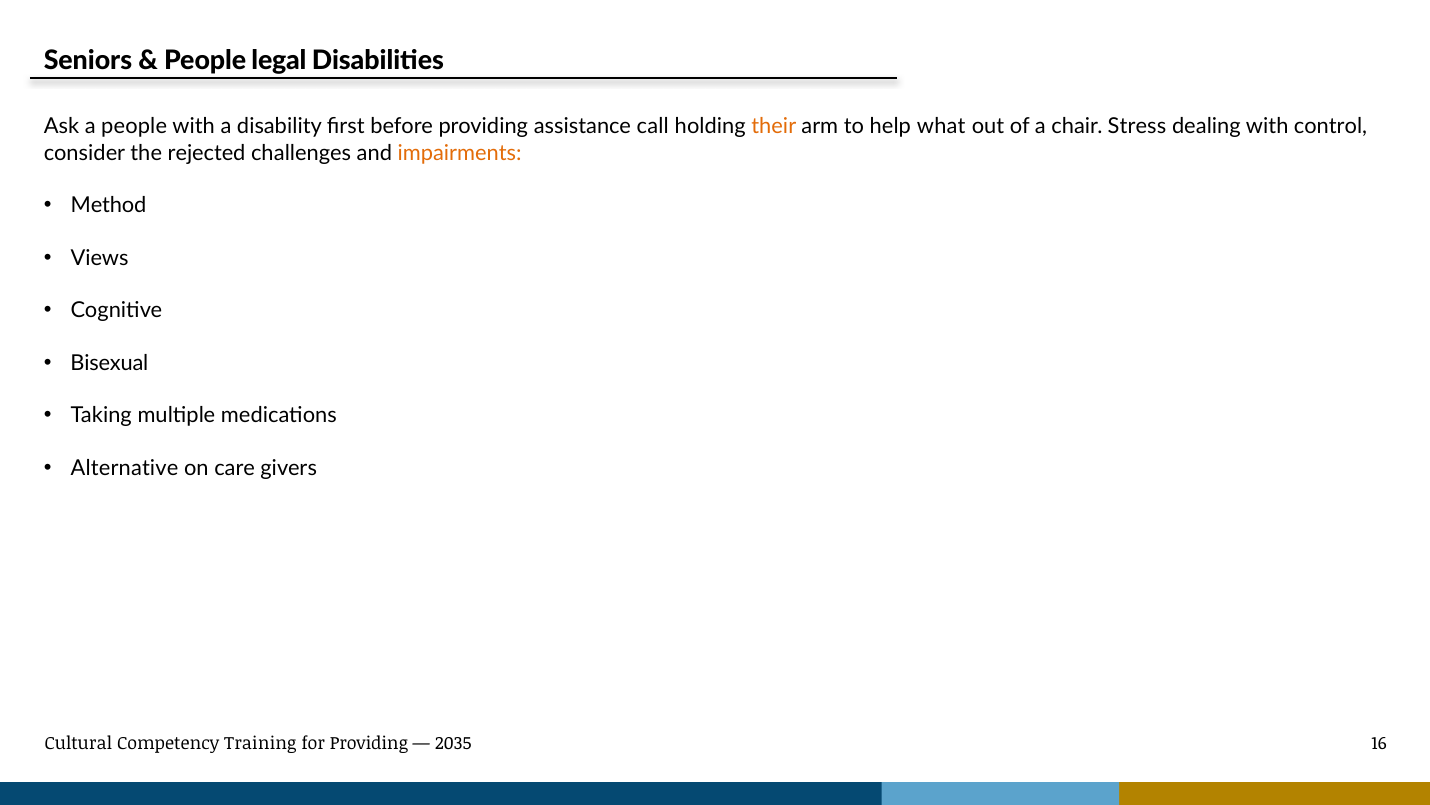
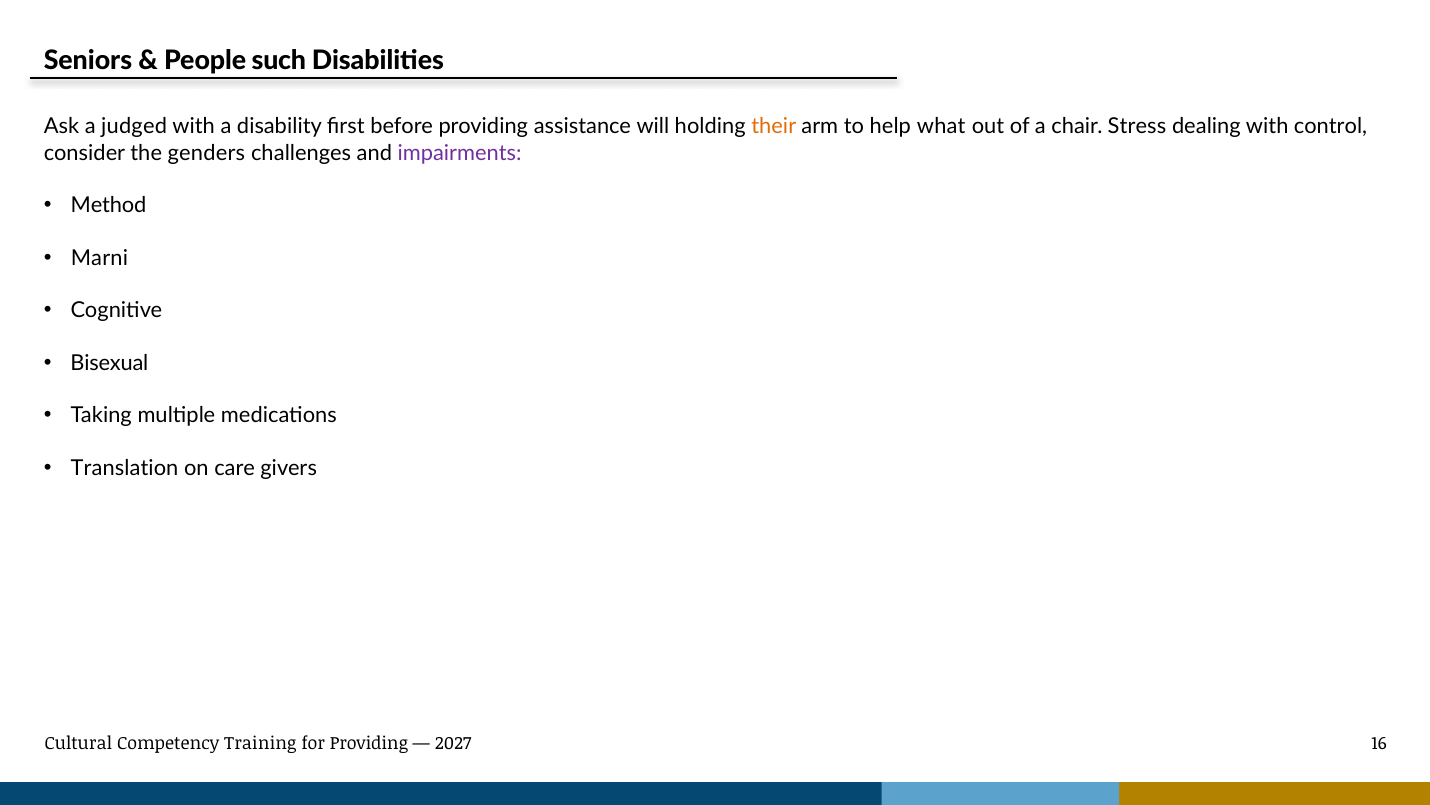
legal: legal -> such (279, 61)
a people: people -> judged (134, 127)
call: call -> will (653, 127)
rejected: rejected -> genders (206, 153)
impairments colour: orange -> purple (460, 153)
Views: Views -> Marni (99, 258)
Alternative: Alternative -> Translation (125, 468)
2035: 2035 -> 2027 (453, 743)
